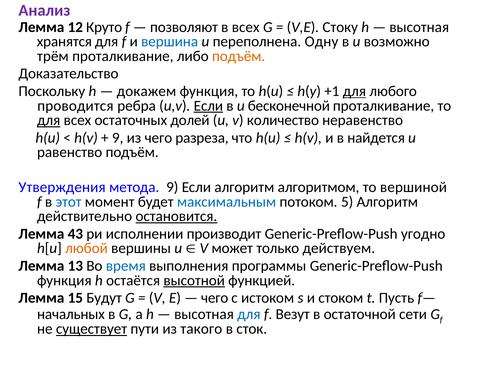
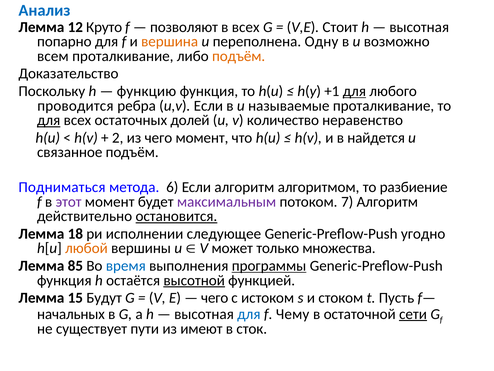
Анализ colour: purple -> blue (44, 10)
Стоку: Стоку -> Стоит (340, 27)
хранятся: хранятся -> попарно (64, 42)
вершина colour: blue -> orange (170, 42)
трём: трём -> всем (53, 56)
докажем: докажем -> функцию (146, 91)
Если underline: present -> none (208, 106)
бесконечной: бесконечной -> называемые (289, 106)
9: 9 -> 2 (118, 138)
чего разреза: разреза -> момент (202, 138)
равенство: равенство -> связанное (70, 152)
Утверждения: Утверждения -> Подниматься (62, 187)
метода 9: 9 -> 6 (172, 187)
вершиной: вершиной -> разбиение (414, 187)
этот colour: blue -> purple (69, 202)
максимальным colour: blue -> purple (227, 202)
5: 5 -> 7 (347, 202)
43: 43 -> 18 (75, 234)
производит: производит -> следующее (224, 234)
действуем: действуем -> множества (339, 248)
13: 13 -> 85 (75, 266)
программы underline: none -> present (269, 266)
Везут: Везут -> Чему (293, 314)
сети underline: none -> present (413, 314)
существует underline: present -> none (92, 328)
такого: такого -> имеют (201, 328)
